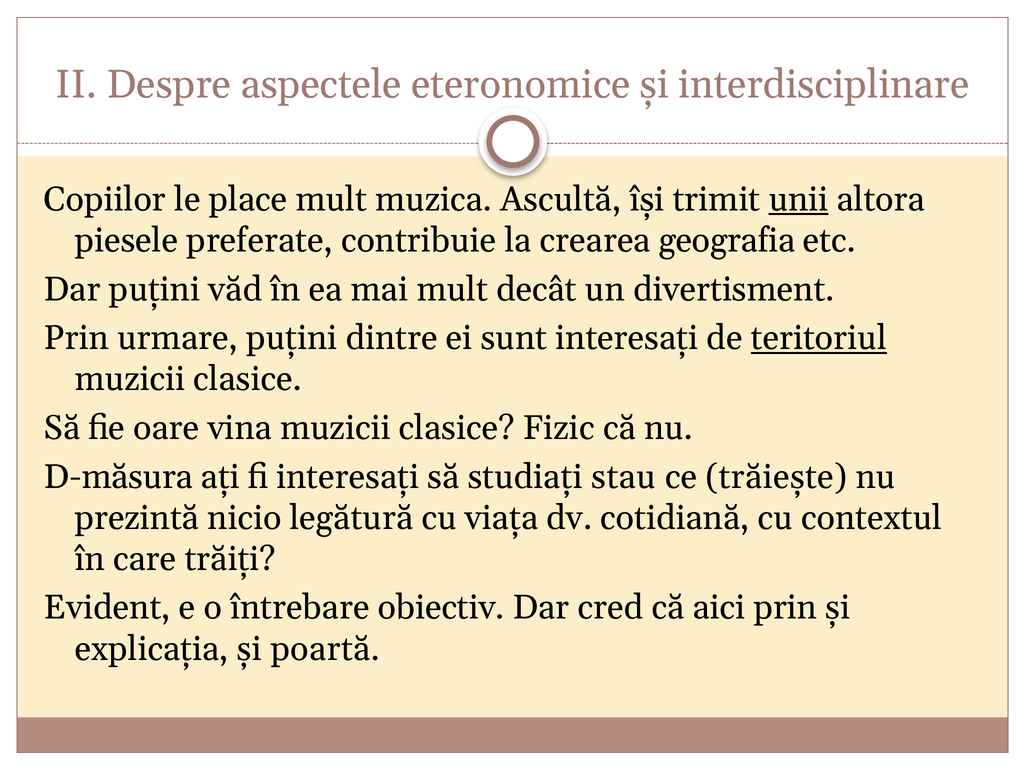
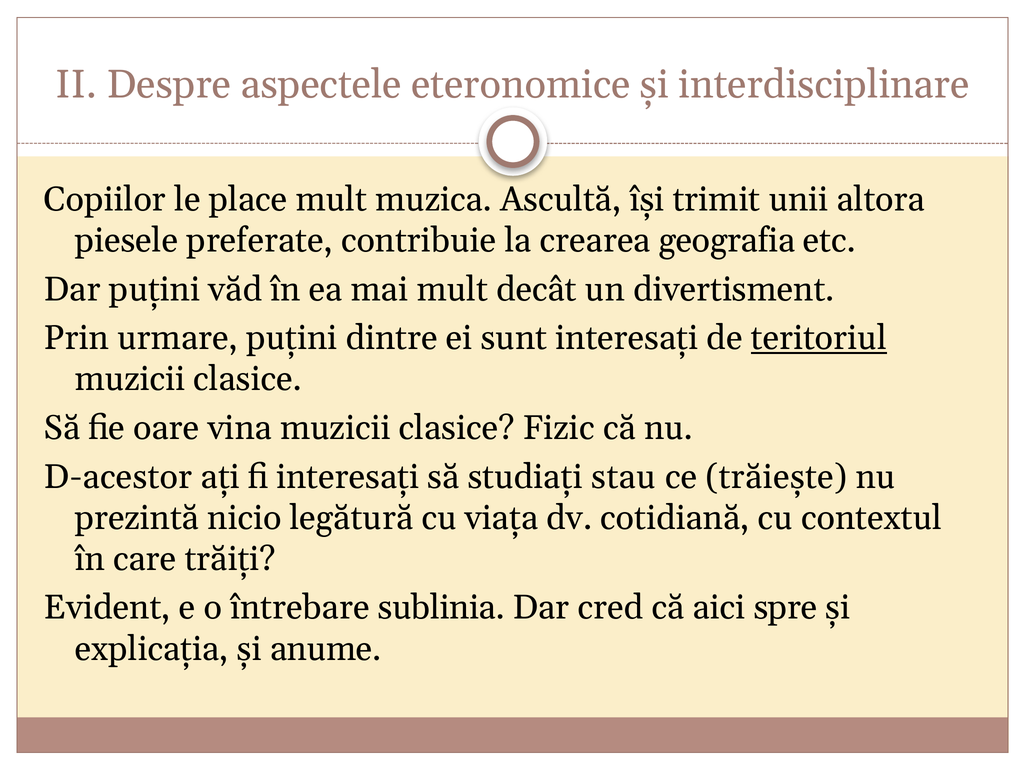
unii underline: present -> none (799, 199)
D-măsura: D-măsura -> D-acestor (118, 476)
obiectiv: obiectiv -> sublinia (441, 607)
aici prin: prin -> spre (785, 607)
poartă: poartă -> anume (326, 648)
